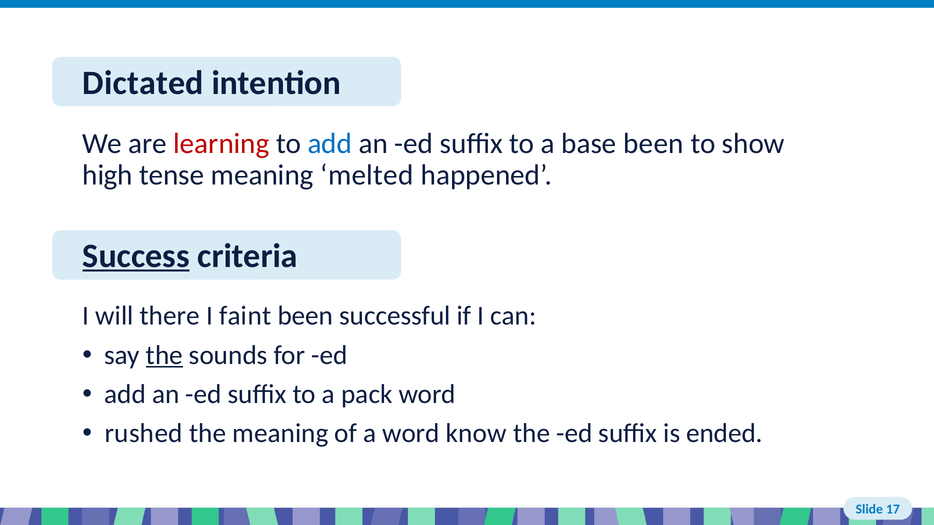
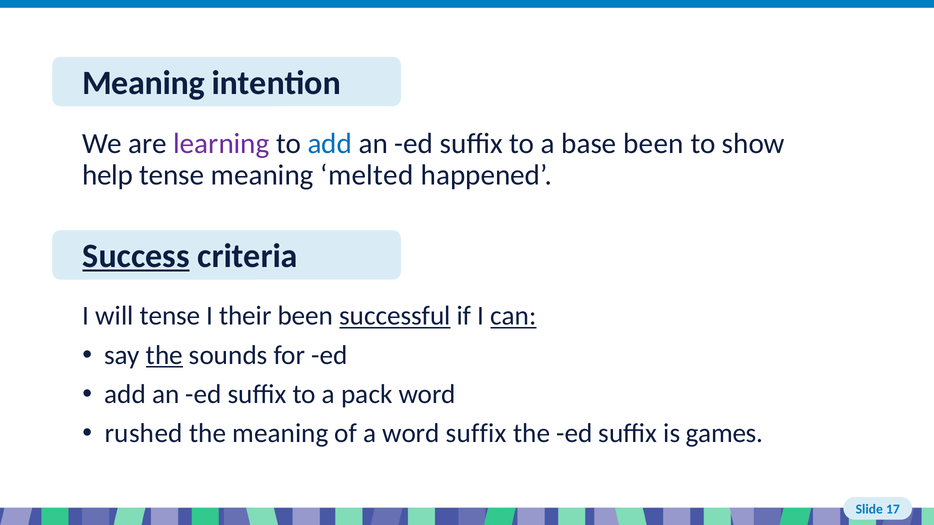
Dictated: Dictated -> Meaning (143, 83)
learning colour: red -> purple (221, 144)
high: high -> help (108, 175)
will there: there -> tense (170, 316)
faint: faint -> their (245, 316)
successful underline: none -> present (395, 316)
can underline: none -> present (513, 316)
word know: know -> suffix (476, 434)
ended: ended -> games (725, 434)
